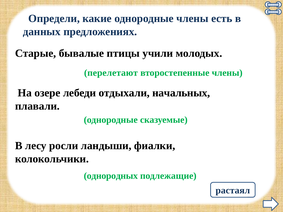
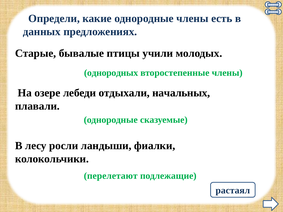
перелетают: перелетают -> однородных (111, 73)
однородных: однородных -> перелетают (111, 176)
